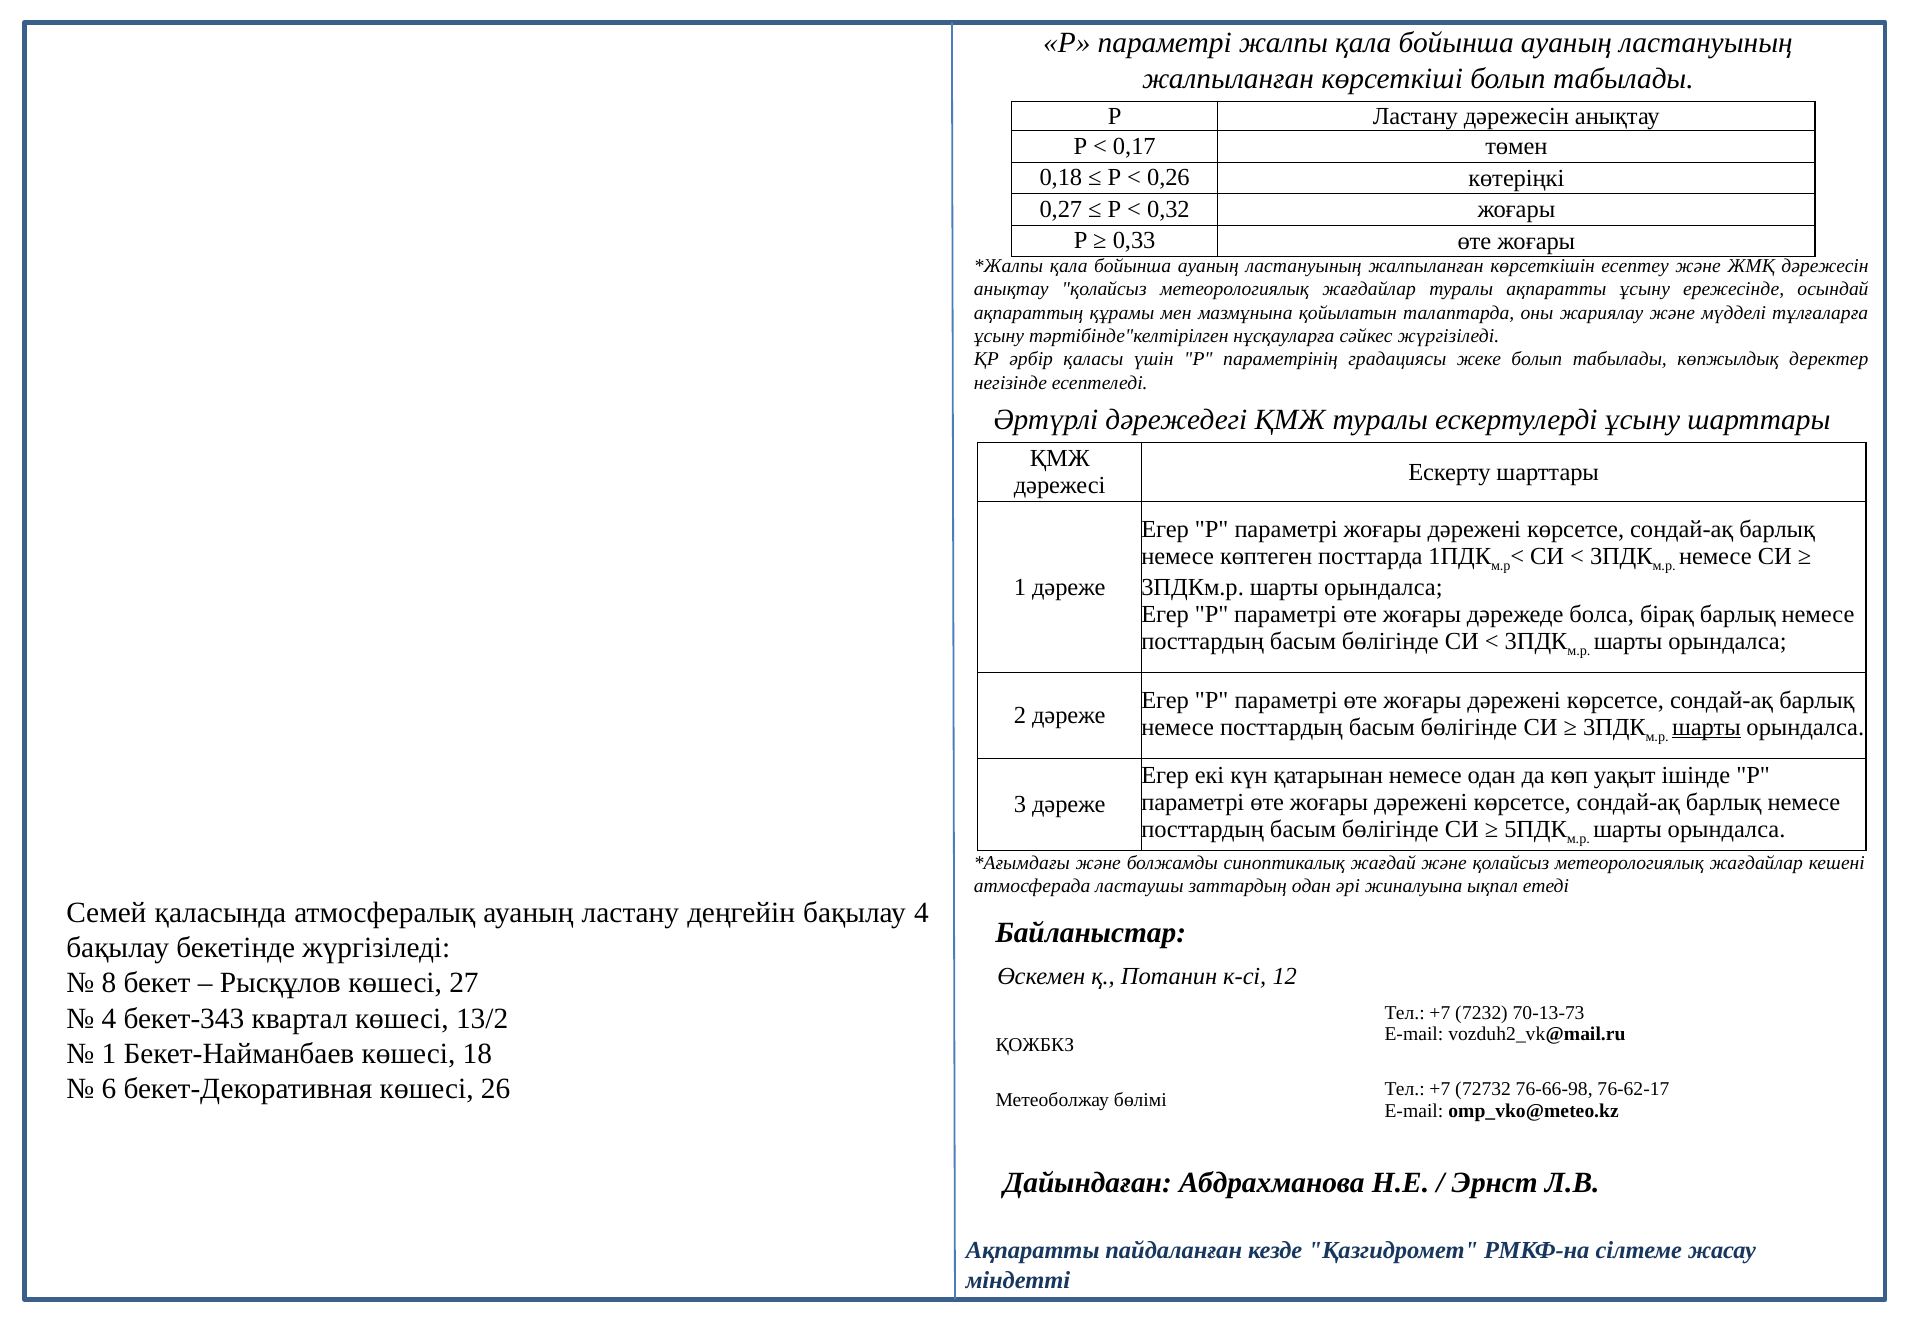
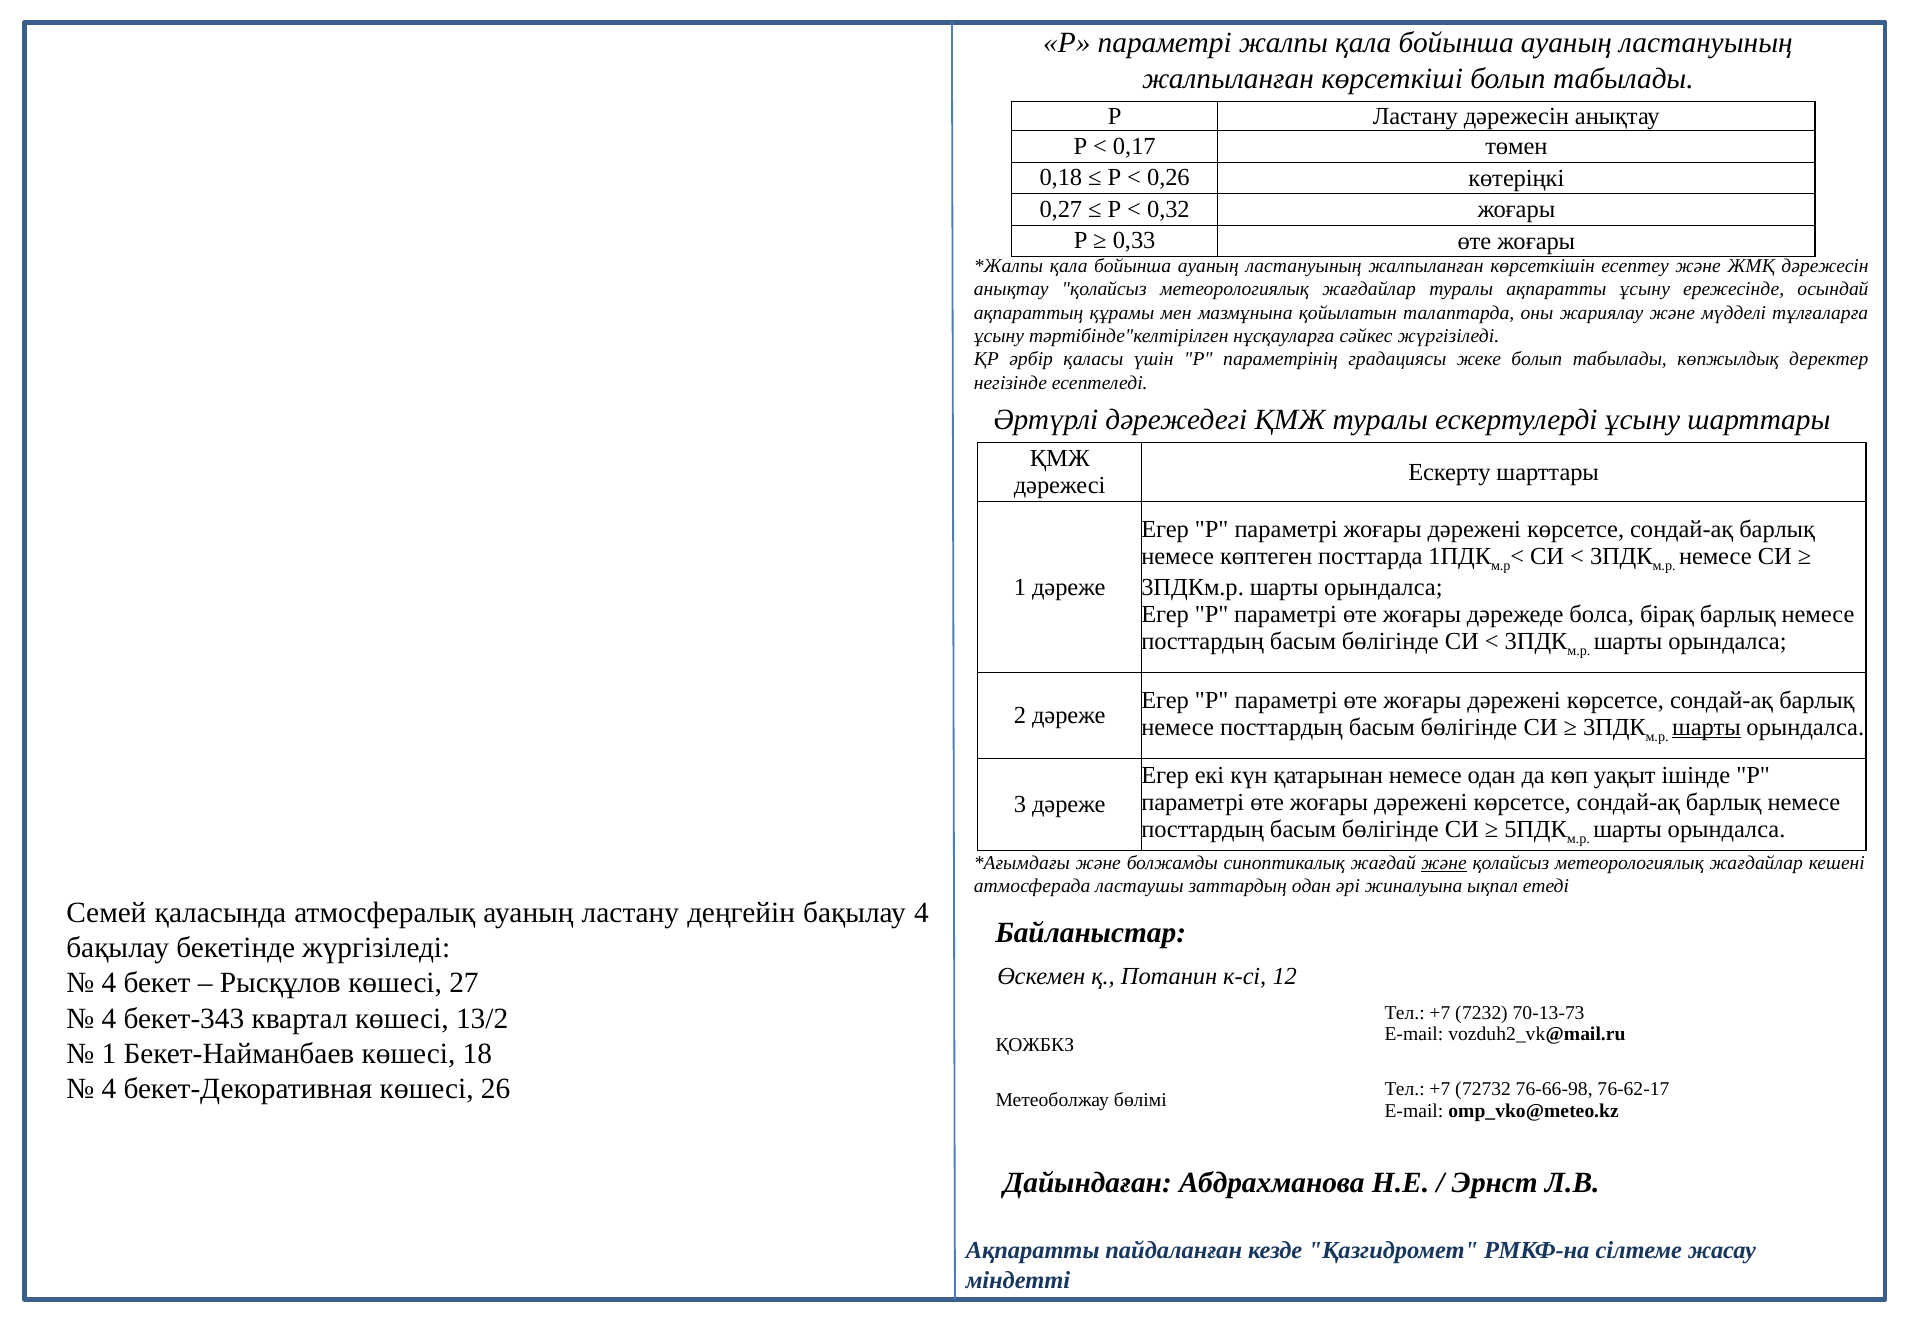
және underline: none -> present (1444, 863)
8: 8 -> 4 (109, 983)
6: 6 -> 4 (109, 1089)
